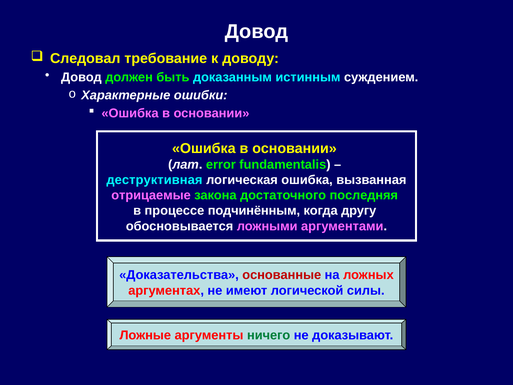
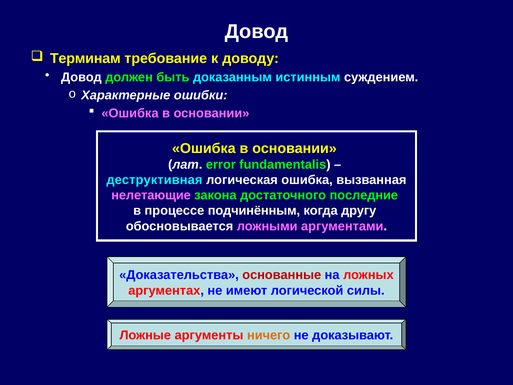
Следовал: Следовал -> Терминам (85, 59)
отрицаемые: отрицаемые -> нелетающие (151, 195)
последняя: последняя -> последние (364, 195)
ничего colour: green -> orange (269, 335)
